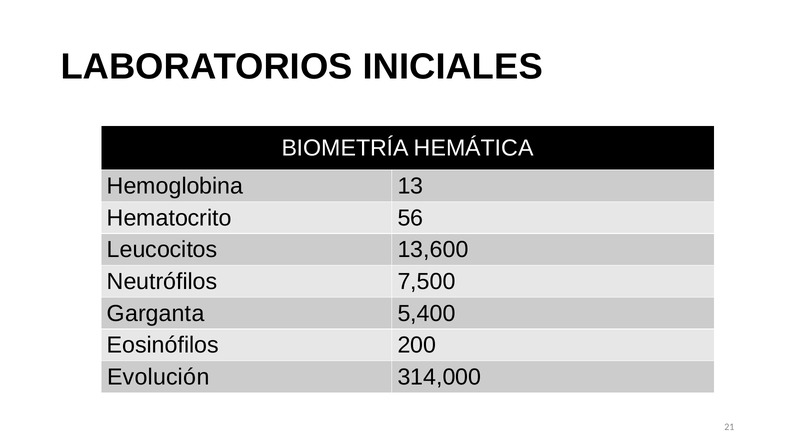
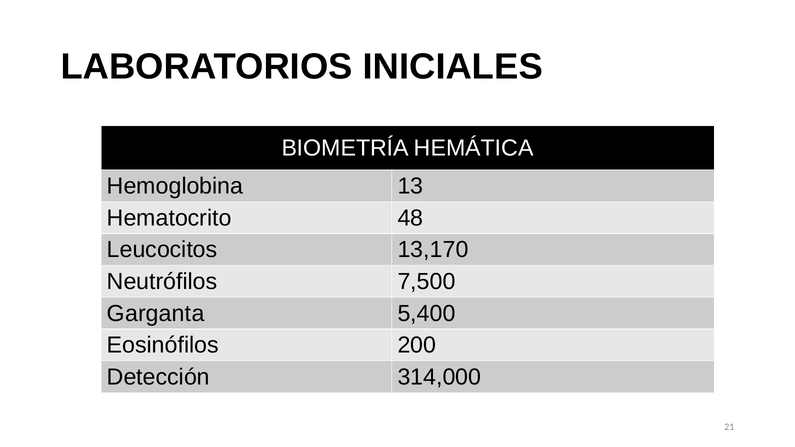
56: 56 -> 48 (410, 218)
13,600: 13,600 -> 13,170 (433, 250)
Evolución: Evolución -> Detección (158, 377)
